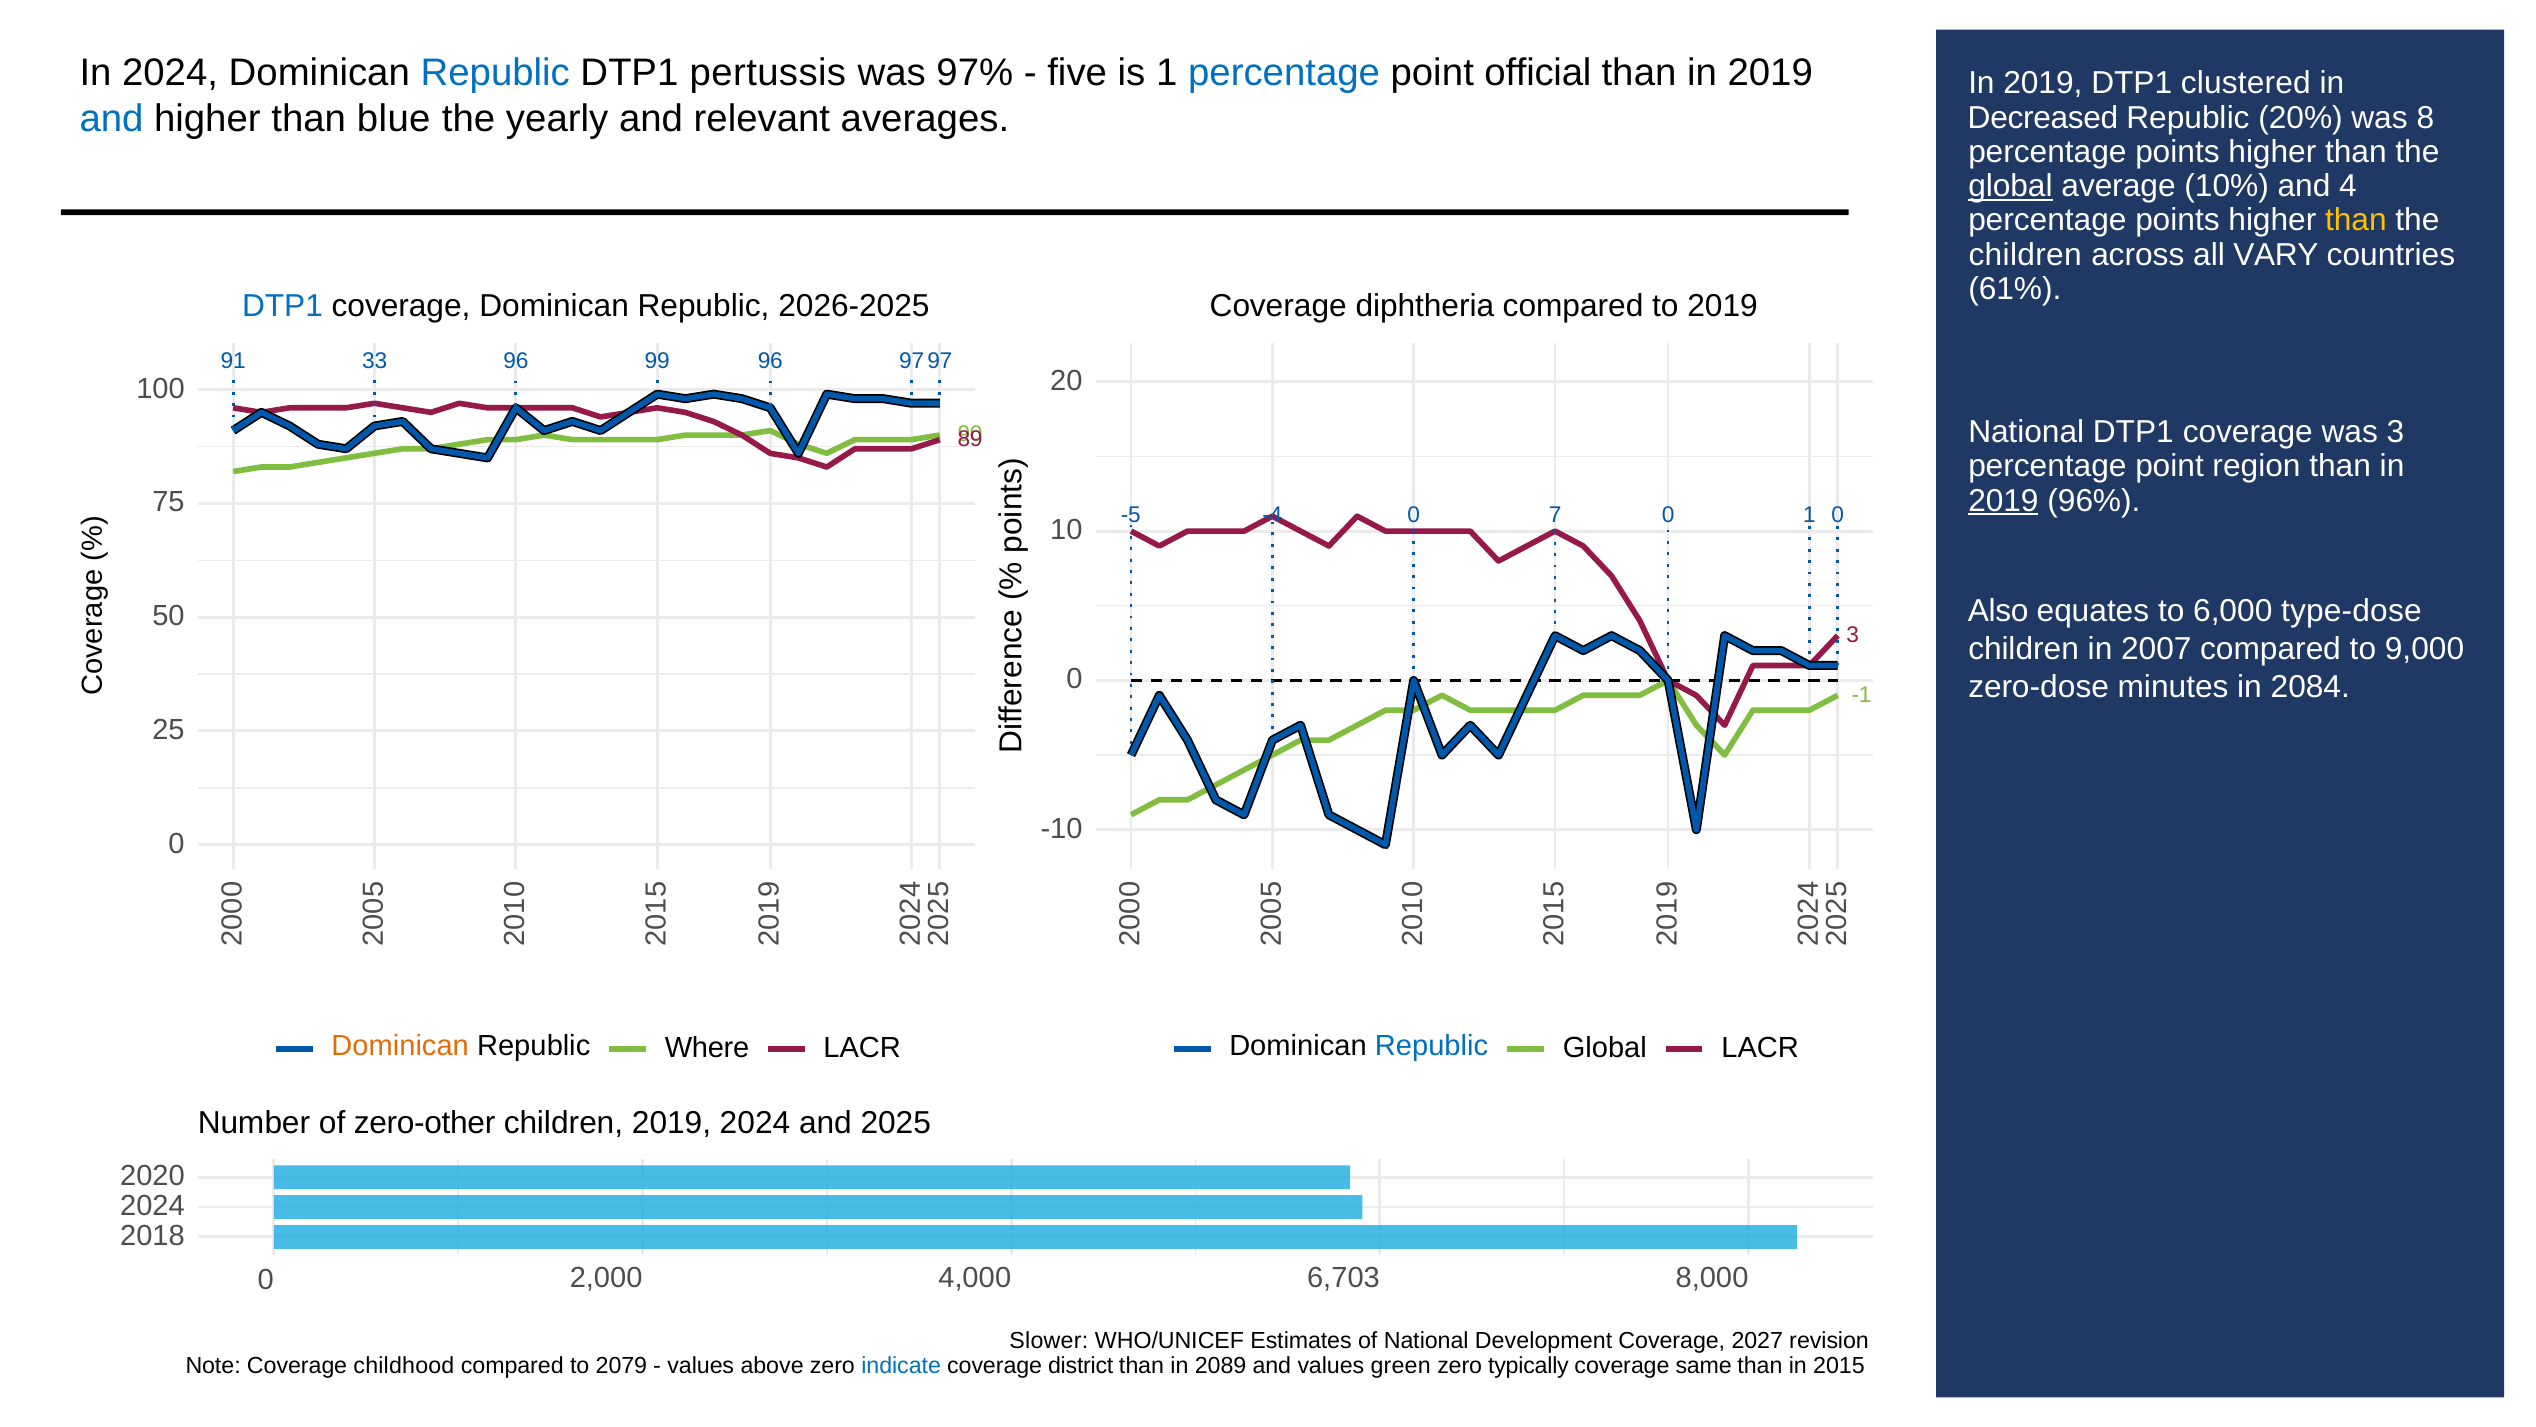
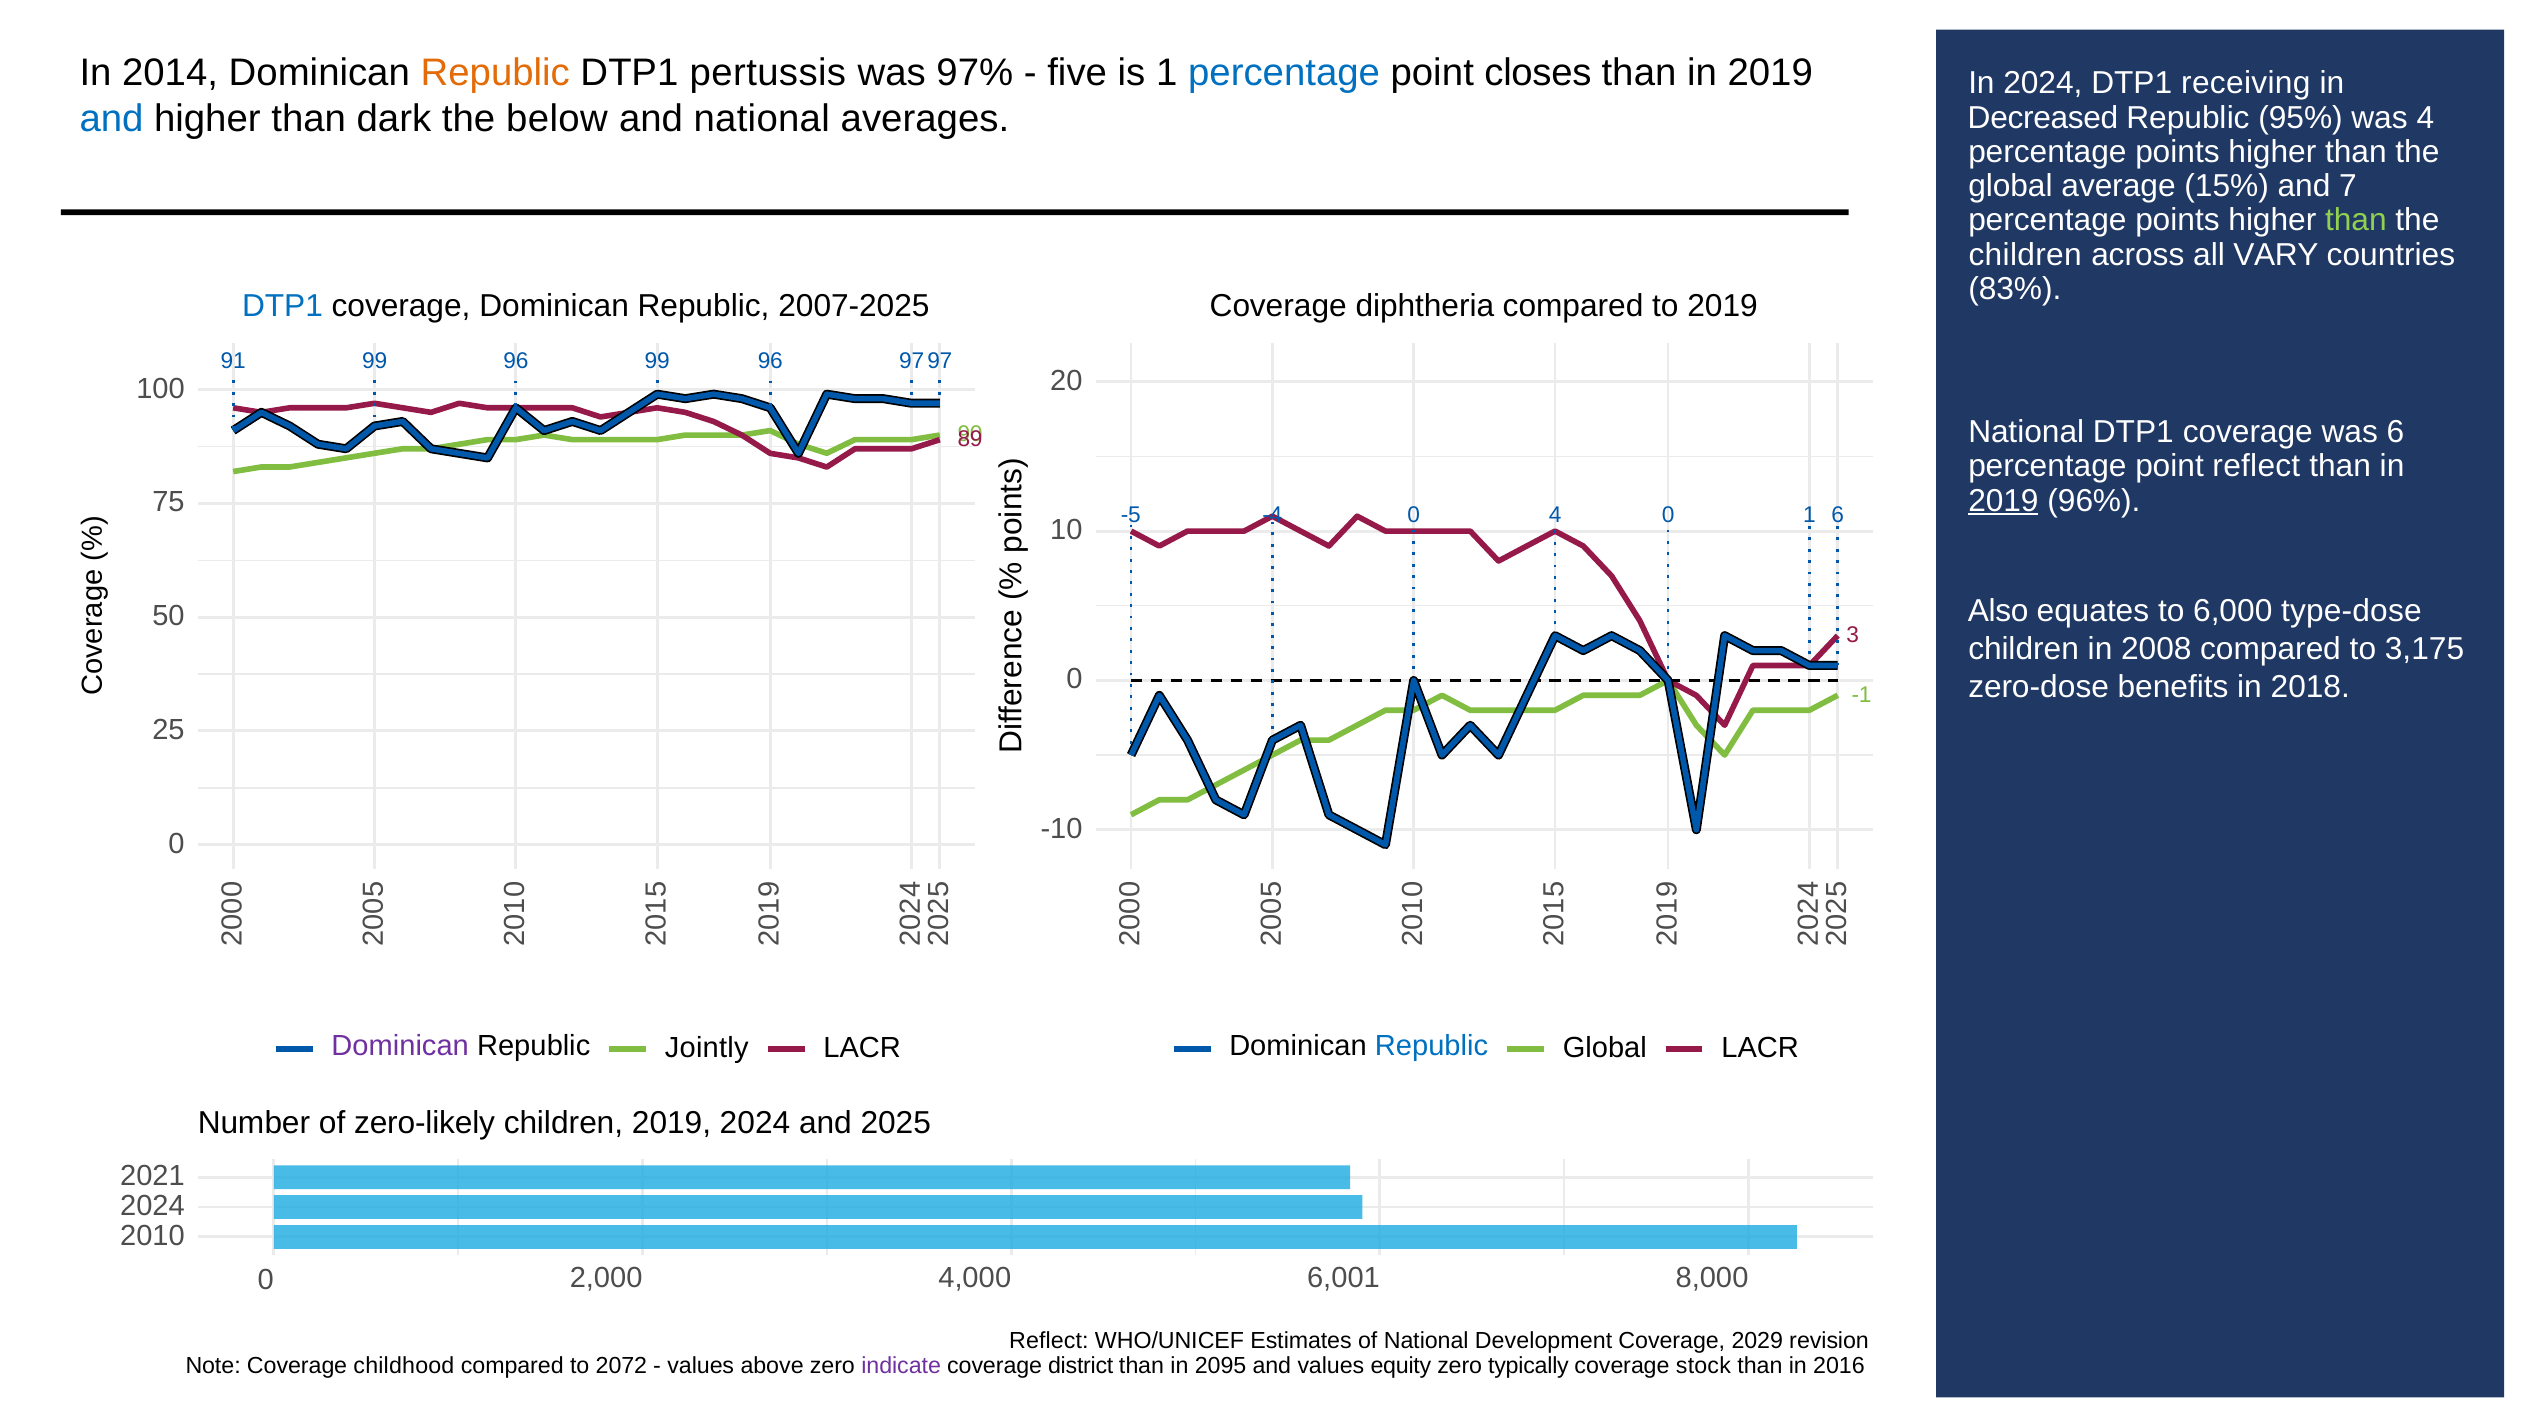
In 2024: 2024 -> 2014 (170, 73)
Republic colour: blue -> orange (495, 73)
official: official -> closes (1538, 73)
2019: 2019 -> 2024 (2043, 83)
clustered: clustered -> receiving (2246, 83)
blue: blue -> dark (394, 119)
yearly: yearly -> below (557, 119)
and relevant: relevant -> national (762, 119)
20%: 20% -> 95% (2301, 118)
was 8: 8 -> 4 (2425, 118)
global underline: present -> none (2010, 186)
10%: 10% -> 15% (2227, 186)
and 4: 4 -> 7 (2348, 186)
than colour: yellow -> light green (2356, 220)
61%: 61% -> 83% (2015, 289)
2026-2025: 2026-2025 -> 2007-2025 (854, 306)
91 33: 33 -> 99 (375, 361)
was 3: 3 -> 6 (2395, 432)
point region: region -> reflect (2256, 466)
0 7: 7 -> 4 (1555, 515)
0: 0 -> 6 (1838, 515)
2007: 2007 -> 2008 (2156, 649)
9,000: 9,000 -> 3,175 (2424, 649)
minutes: minutes -> benefits (2173, 687)
2084: 2084 -> 2018 (2310, 687)
Dominican colour: orange -> purple (400, 1045)
Where: Where -> Jointly (707, 1048)
zero-other: zero-other -> zero-likely (425, 1123)
2020: 2020 -> 2021 (152, 1176)
2018: 2018 -> 2010 (152, 1235)
6,703: 6,703 -> 6,001 (1343, 1278)
Slower: Slower -> Reflect (1049, 1341)
2027: 2027 -> 2029 (1757, 1341)
2079: 2079 -> 2072 (621, 1366)
indicate colour: blue -> purple (901, 1366)
2089: 2089 -> 2095 (1221, 1366)
green: green -> equity (1401, 1366)
same: same -> stock (1703, 1366)
2015: 2015 -> 2016 (1839, 1366)
